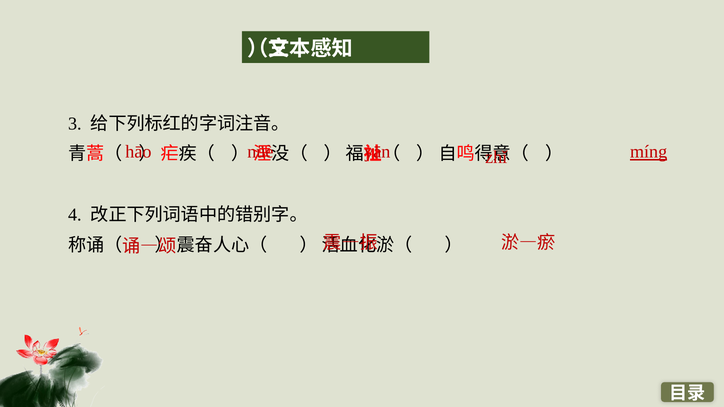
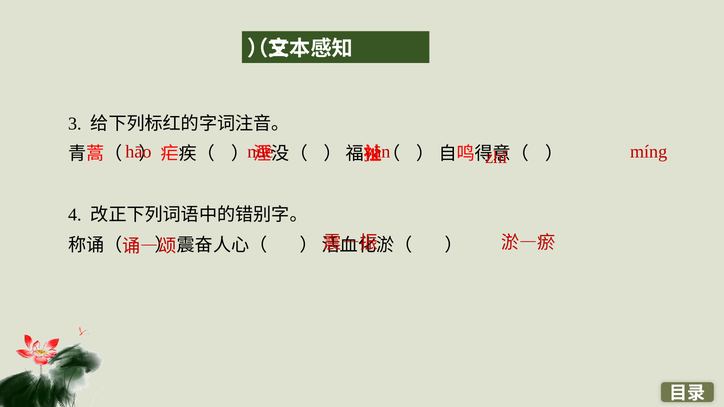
míng underline: present -> none (649, 152)
